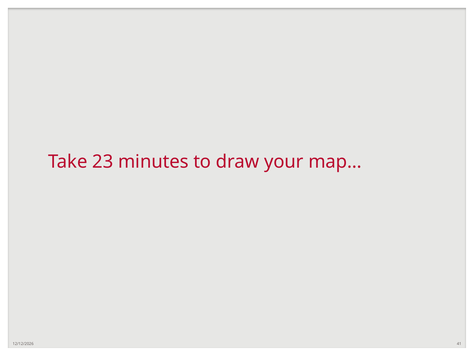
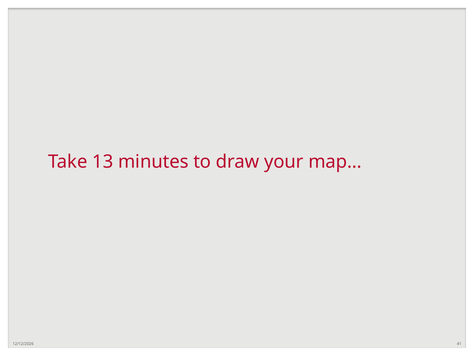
23: 23 -> 13 (103, 162)
